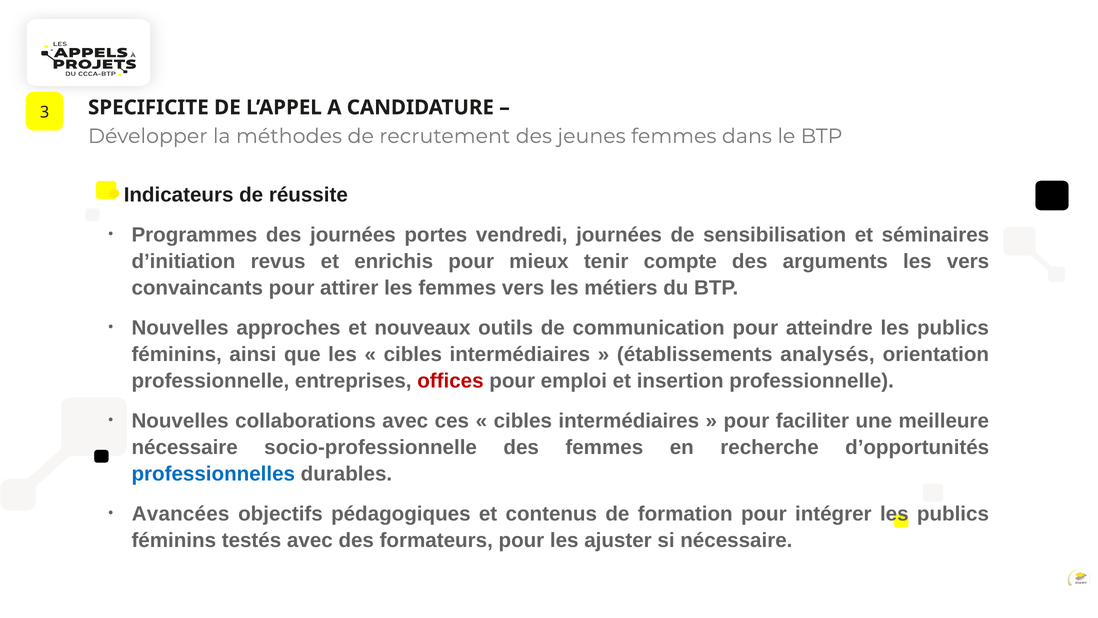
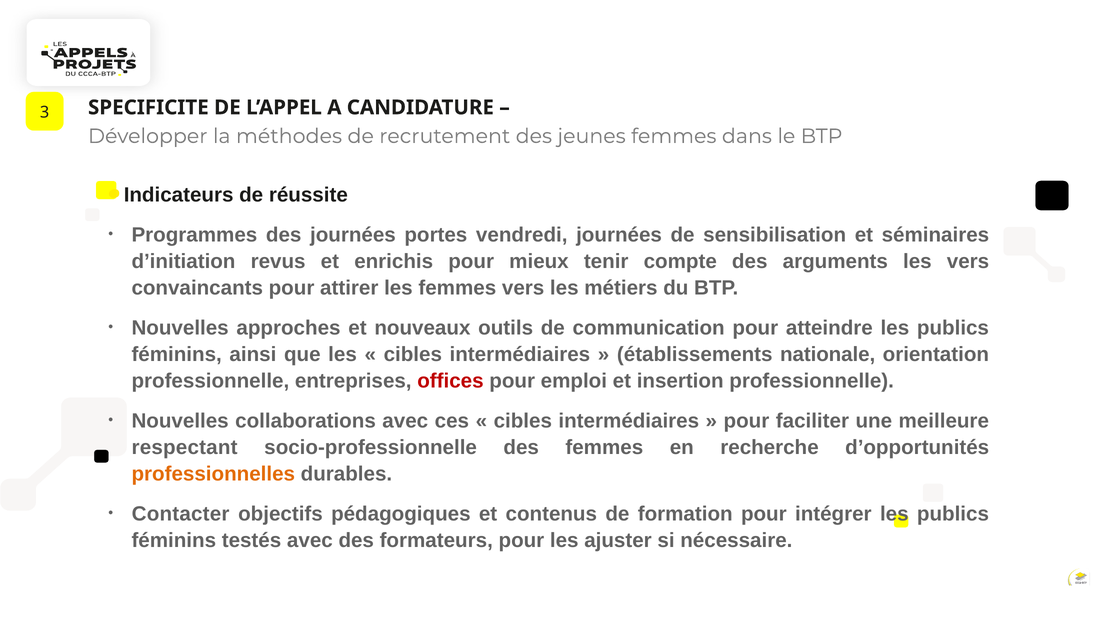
analysés: analysés -> nationale (828, 354)
nécessaire: nécessaire -> respectant (185, 447)
professionnelles colour: blue -> orange (213, 474)
Avancées: Avancées -> Contacter (181, 514)
